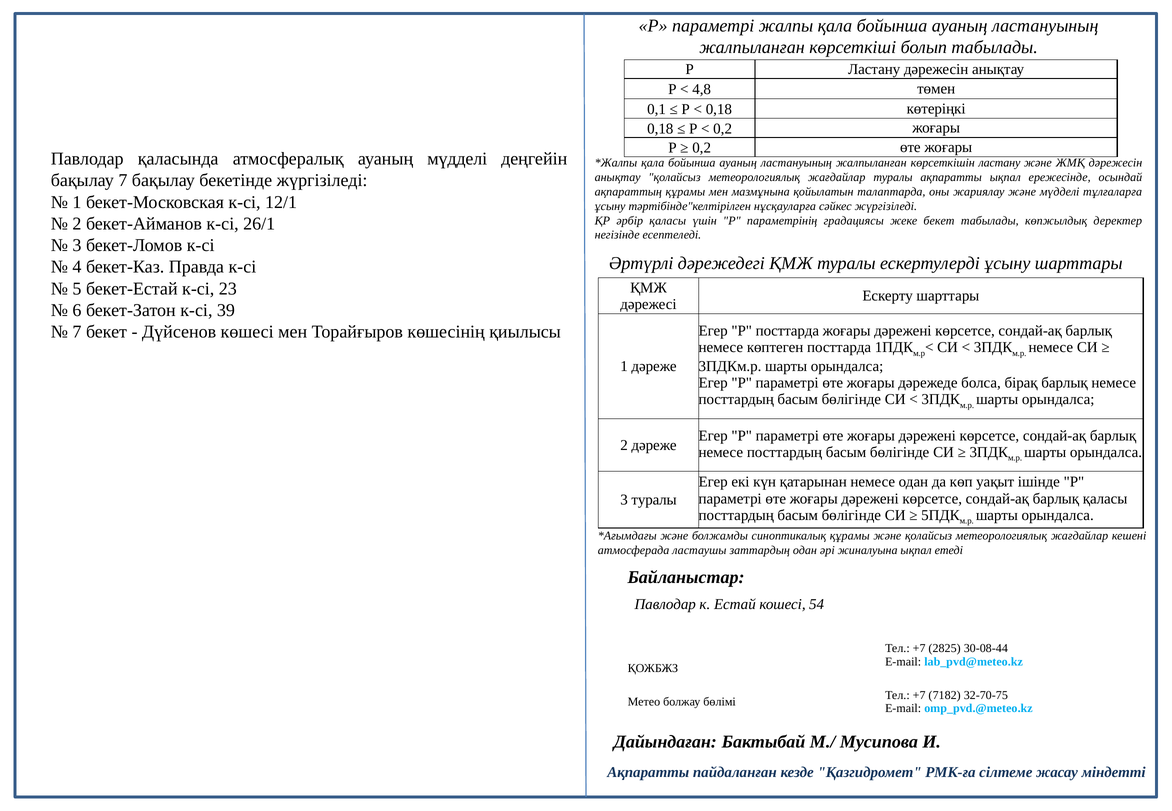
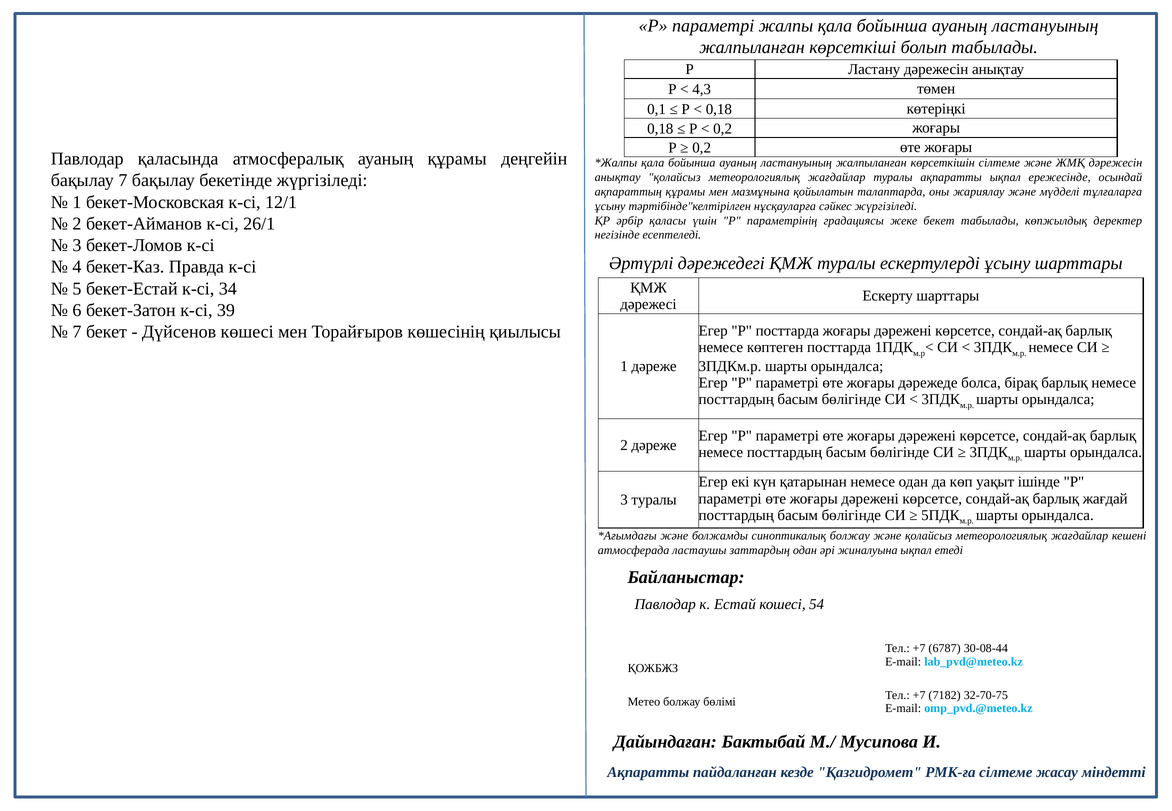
4,8: 4,8 -> 4,3 (702, 89)
ауаның мүдделі: мүдделі -> құрамы (457, 159)
көрсеткішін ластану: ластану -> сілтеме (999, 163)
23: 23 -> 34 (228, 289)
барлық қаласы: қаласы -> жағдай (1105, 499)
синоптикалық құрамы: құрамы -> болжау (850, 536)
2825: 2825 -> 6787 (945, 649)
